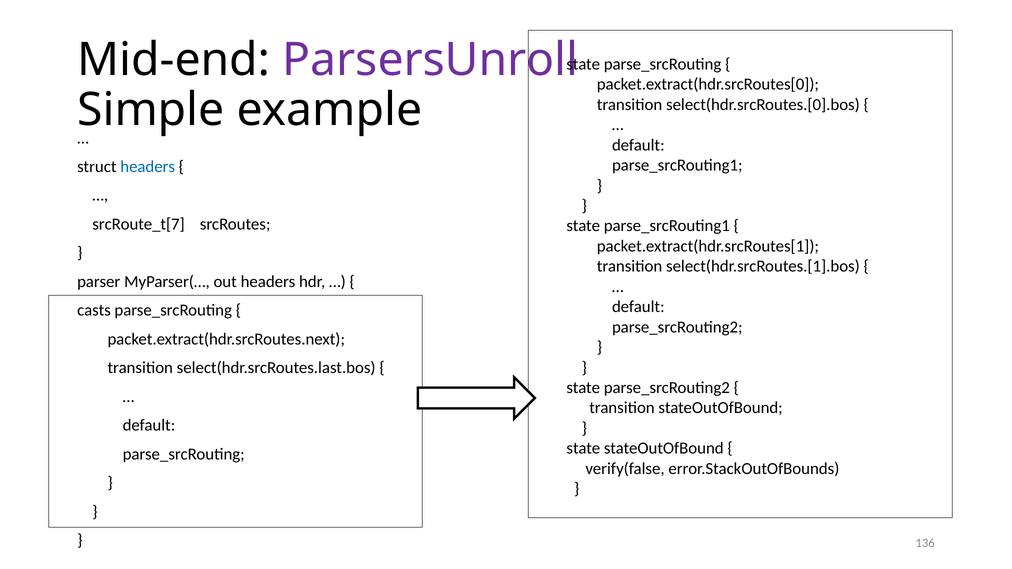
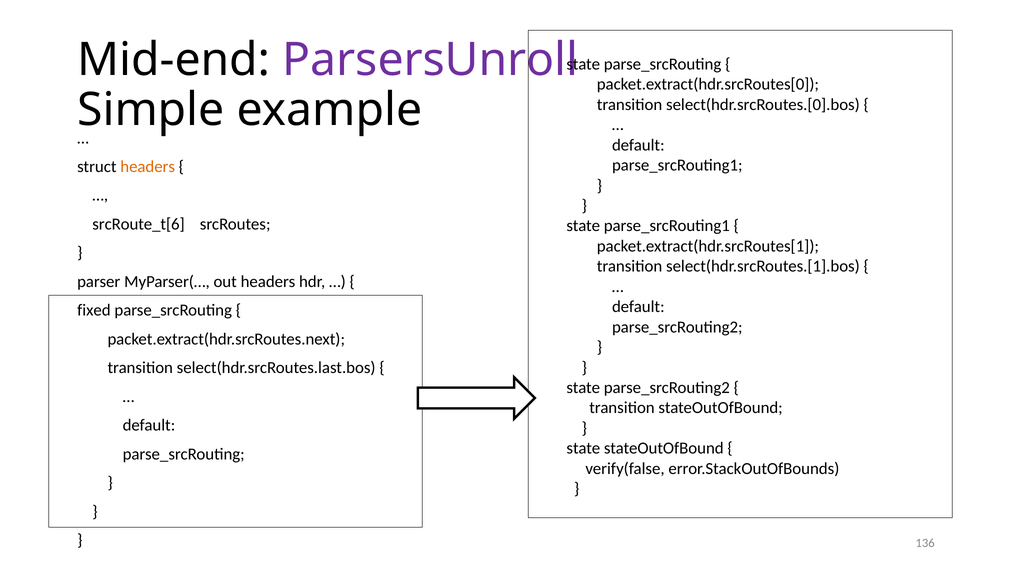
headers colour: blue -> orange (148, 167)
srcRoute_t[7: srcRoute_t[7 -> srcRoute_t[6 (139, 224)
casts: casts -> fixed (94, 310)
